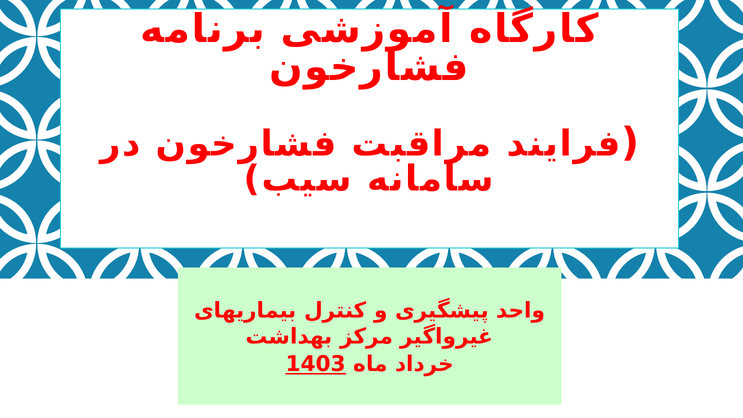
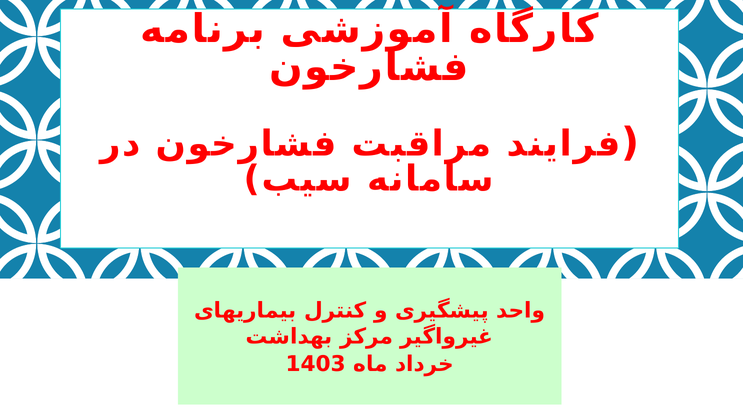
1403 underline: present -> none (316, 364)
